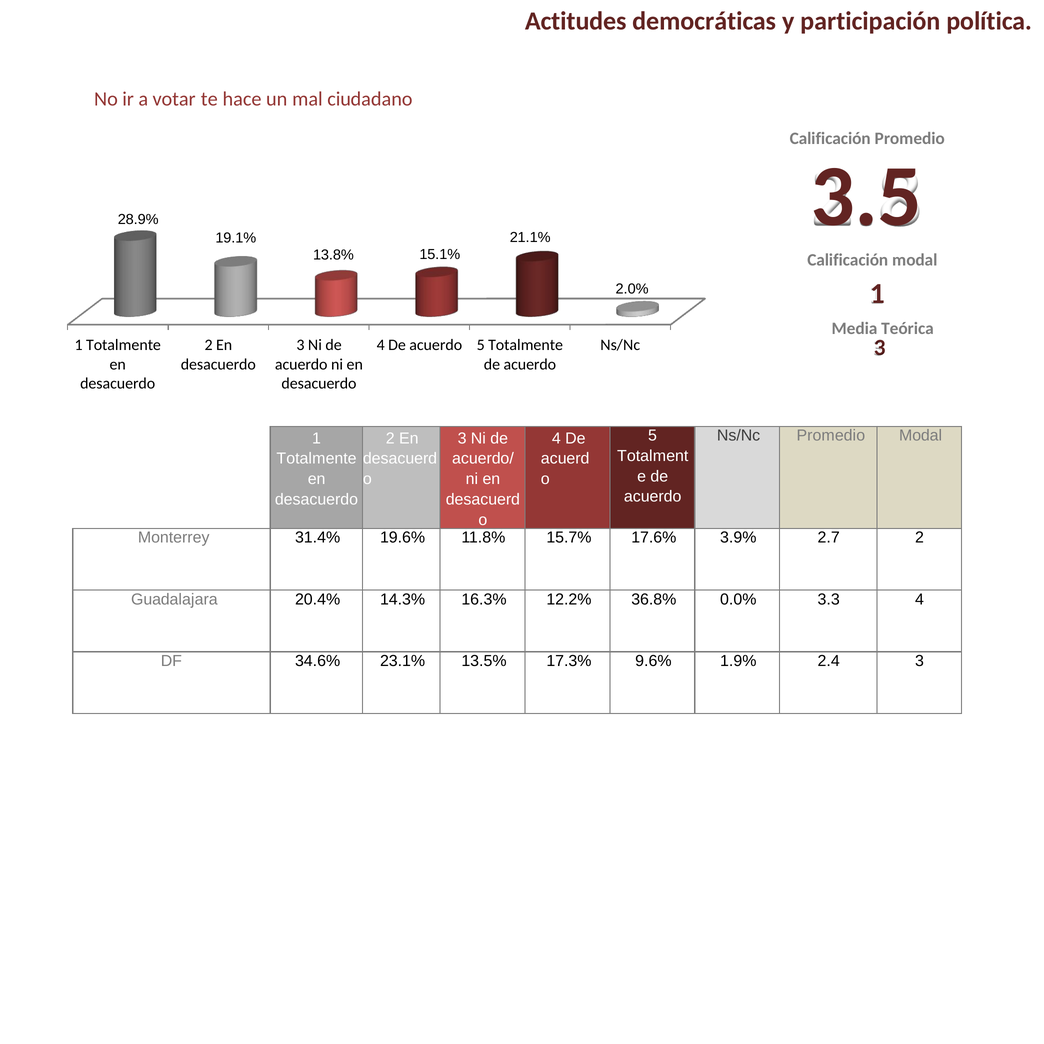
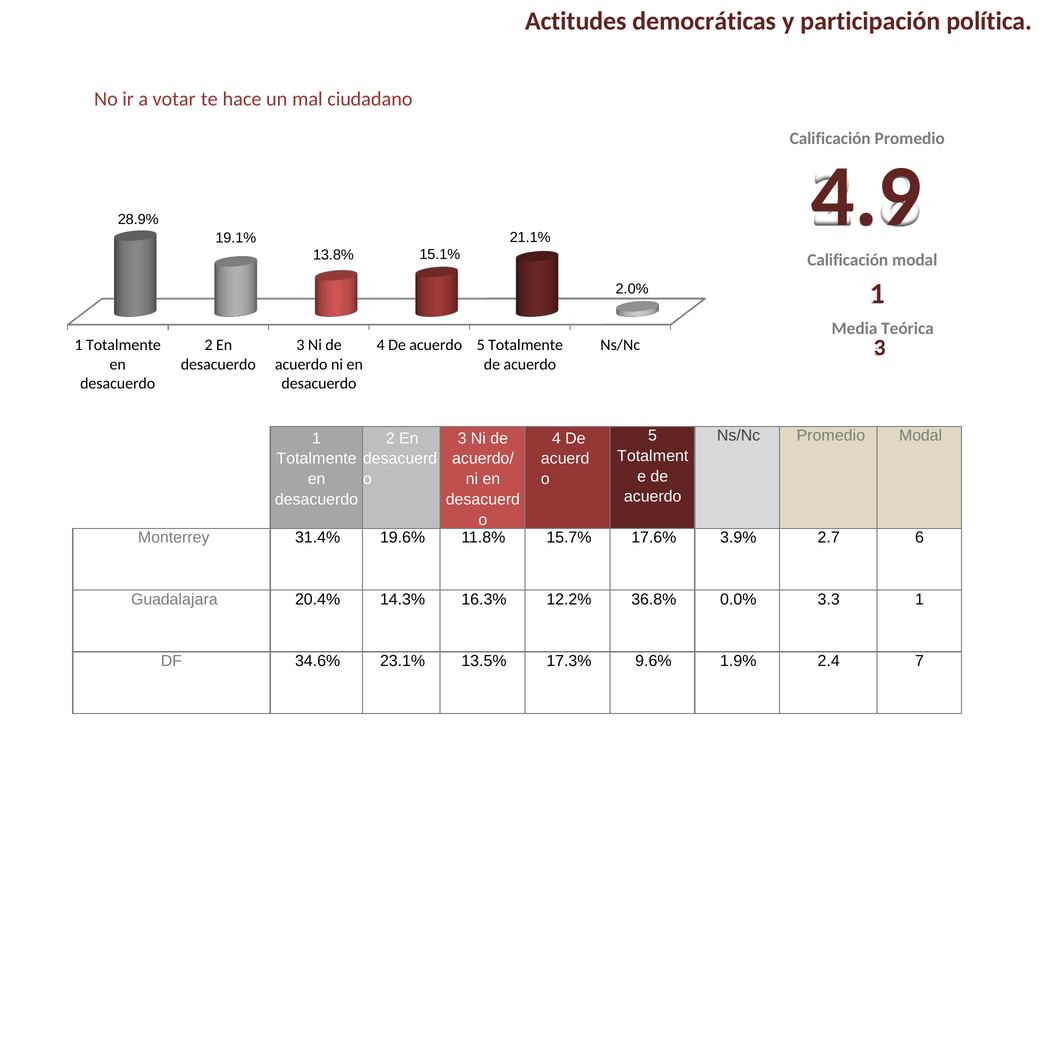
3.5: 3.5 -> 4.9 (866, 197)
2.7 2: 2 -> 6 (919, 538)
3.3 4: 4 -> 1 (919, 599)
2.4 3: 3 -> 7 (919, 661)
